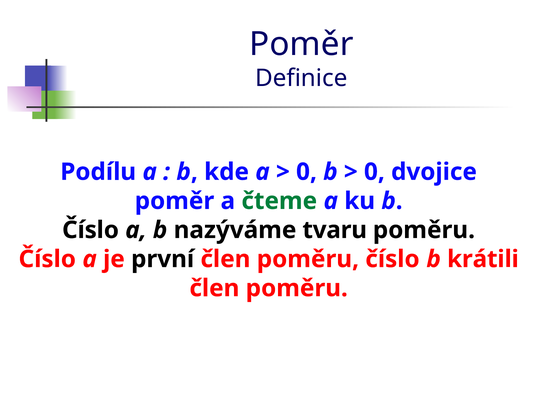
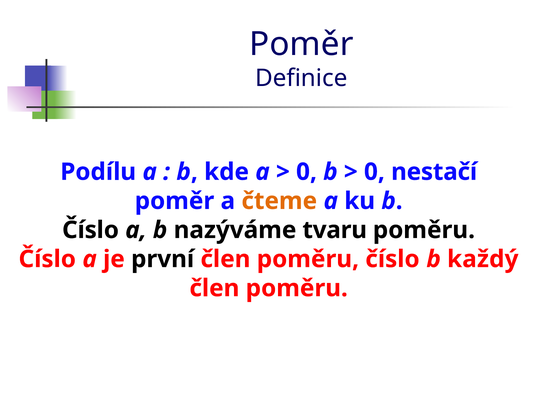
dvojice: dvojice -> nestačí (434, 172)
čteme colour: green -> orange (279, 201)
krátili: krátili -> každý (483, 259)
